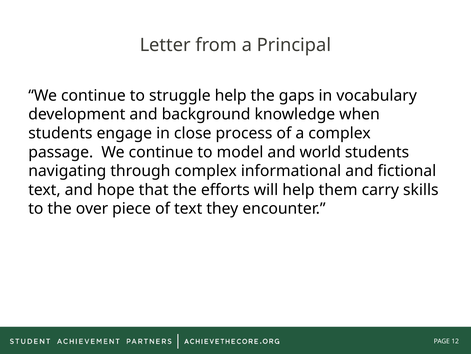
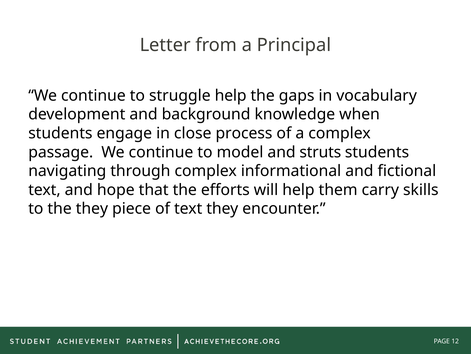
world: world -> struts (320, 152)
the over: over -> they (92, 208)
